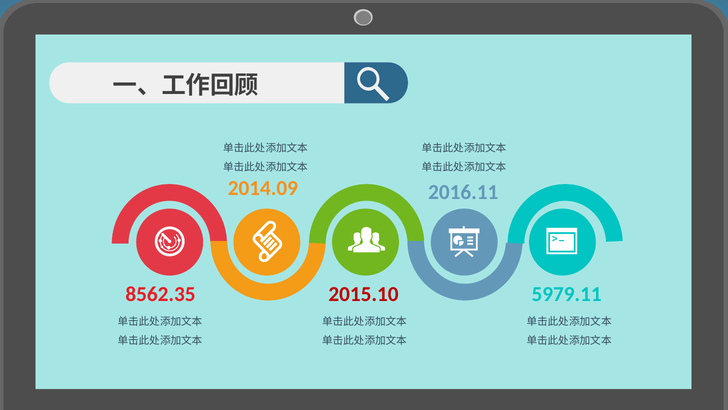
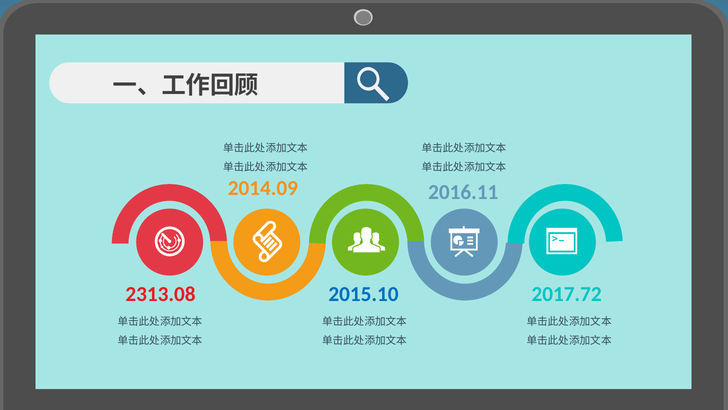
8562.35: 8562.35 -> 2313.08 (160, 294)
2015.10 colour: red -> blue (364, 294)
5979.11: 5979.11 -> 2017.72 (567, 294)
